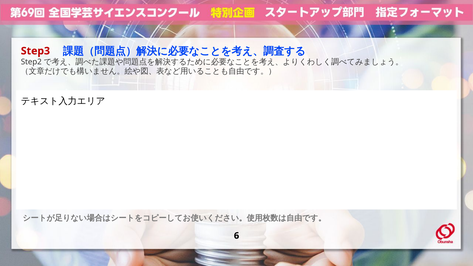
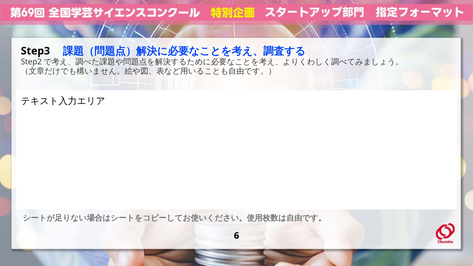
Step3 colour: red -> black (35, 51)
